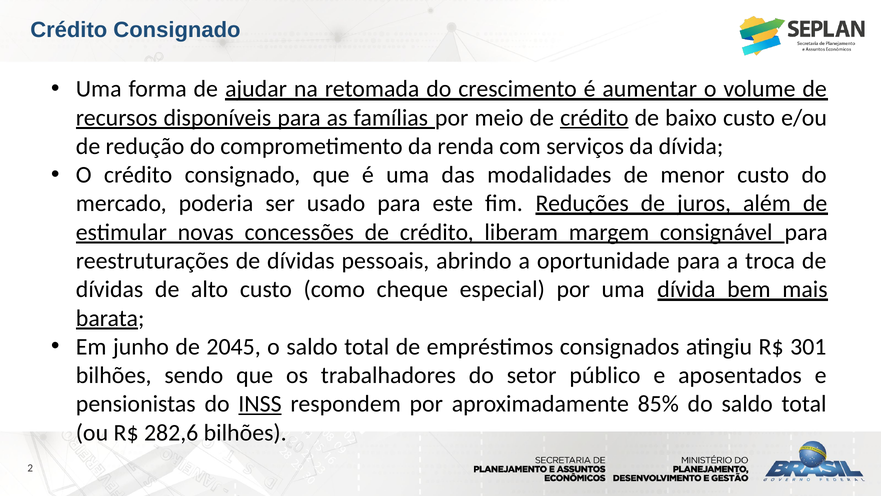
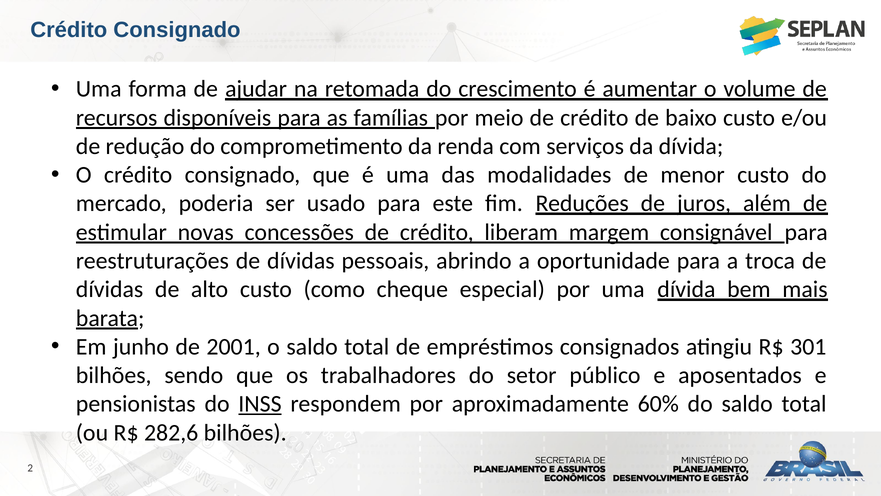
crédito underline: present -> none (594, 118)
2045: 2045 -> 2001 (234, 346)
85%: 85% -> 60% (658, 404)
